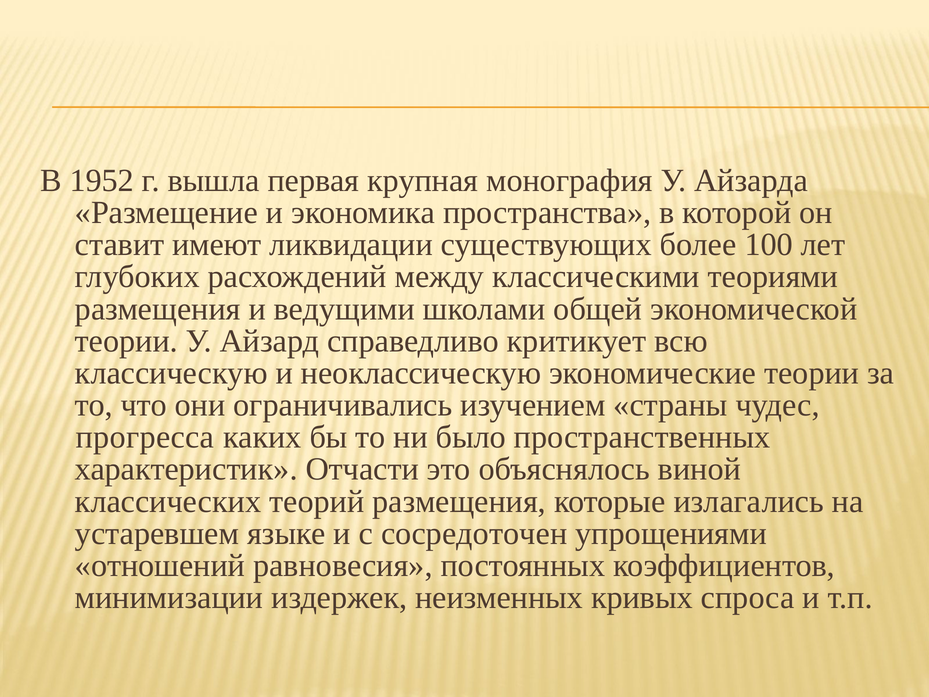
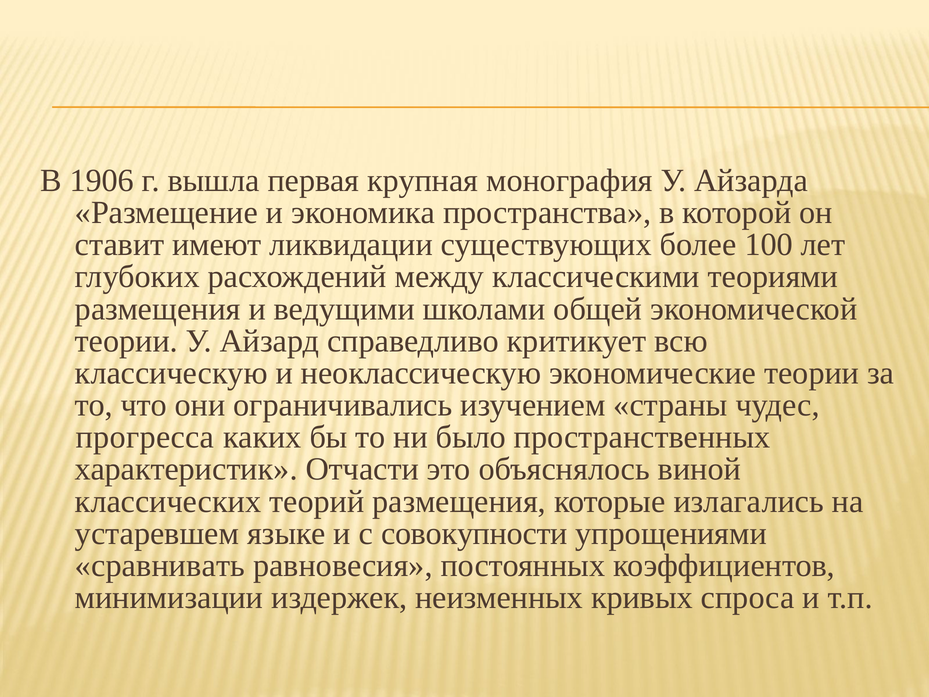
1952: 1952 -> 1906 (102, 180)
сосредоточен: сосредоточен -> совокупности (474, 533)
отношений: отношений -> сравнивать (160, 565)
